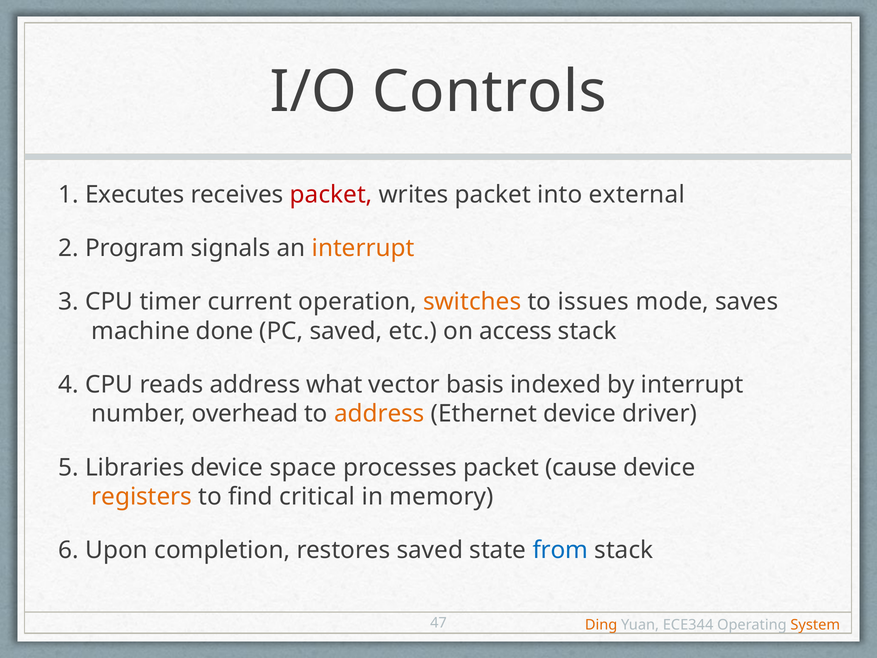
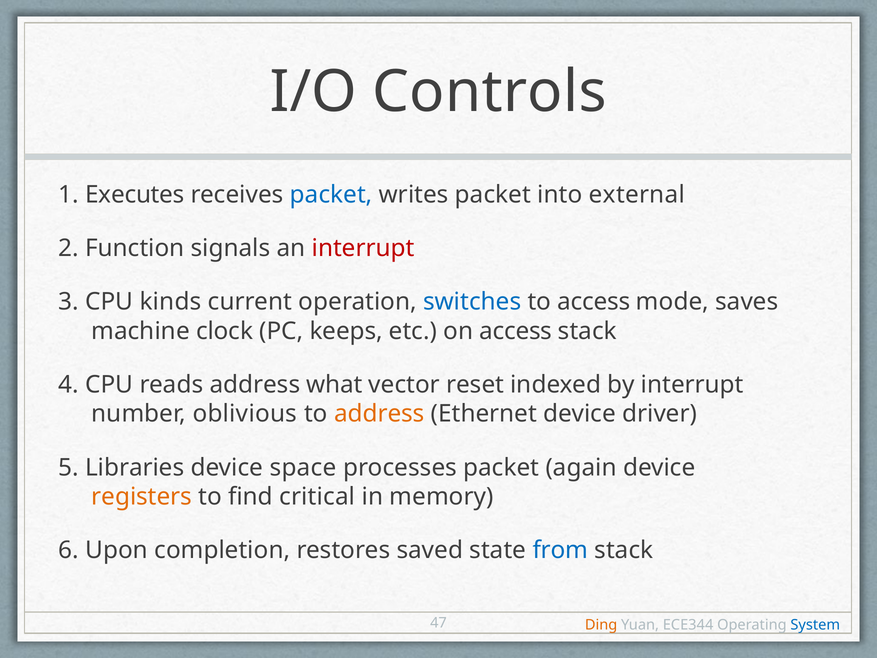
packet colour: red -> blue (331, 194)
Program: Program -> Function (135, 248)
interrupt colour: orange -> red (363, 248)
timer: timer -> kinds (170, 302)
switches colour: orange -> blue (472, 302)
to issues: issues -> access (594, 302)
done: done -> clock (225, 331)
PC saved: saved -> keeps (346, 331)
basis: basis -> reset (475, 384)
overhead: overhead -> oblivious (245, 414)
cause: cause -> again (581, 467)
System colour: orange -> blue (815, 624)
